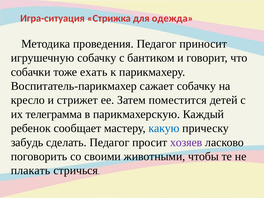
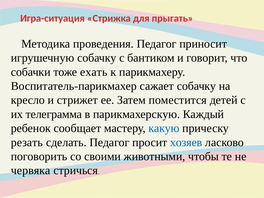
одежда: одежда -> прыгать (173, 18)
забудь: забудь -> резать (27, 142)
хозяев colour: purple -> blue (186, 142)
плакать: плакать -> червяка (31, 171)
